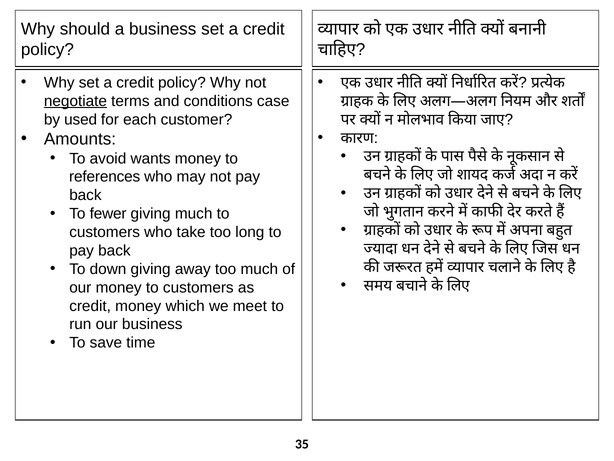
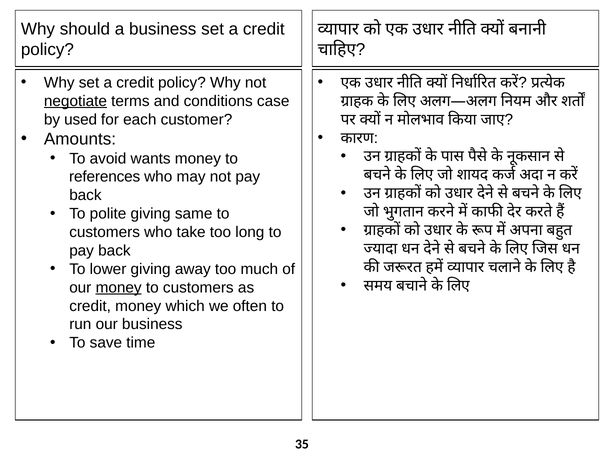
fewer: fewer -> polite (108, 214)
giving much: much -> same (194, 214)
down: down -> lower (108, 269)
money underline: none -> present (119, 287)
meet: meet -> often (250, 306)
